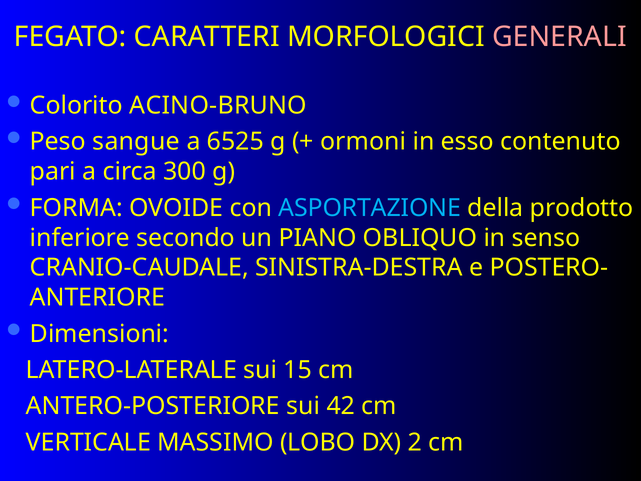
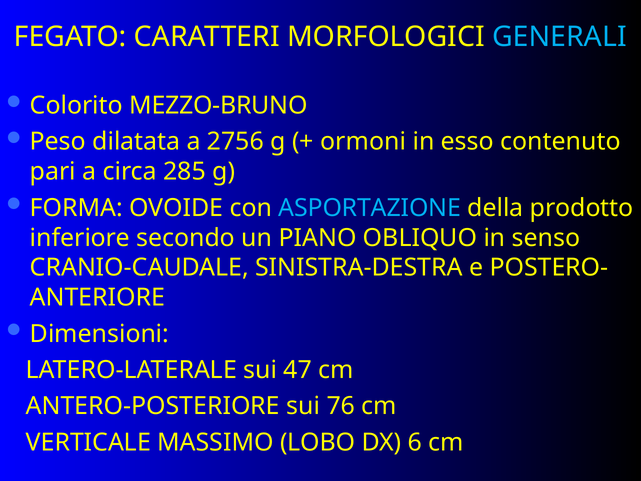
GENERALI colour: pink -> light blue (559, 37)
ACINO-BRUNO: ACINO-BRUNO -> MEZZO-BRUNO (218, 105)
sangue: sangue -> dilatata (136, 142)
6525: 6525 -> 2756 (235, 142)
300: 300 -> 285 (185, 172)
15: 15 -> 47 (298, 370)
42: 42 -> 76 (341, 406)
2: 2 -> 6 (415, 442)
